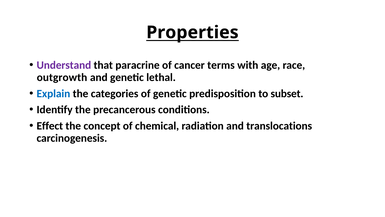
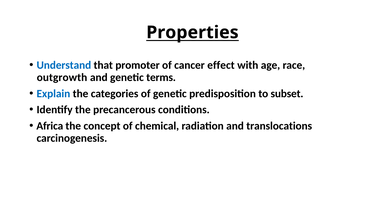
Understand colour: purple -> blue (64, 65)
paracrine: paracrine -> promoter (138, 65)
terms: terms -> effect (221, 65)
lethal: lethal -> terms (161, 77)
Effect: Effect -> Africa (50, 126)
